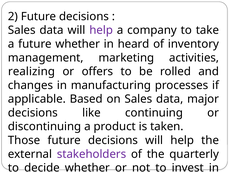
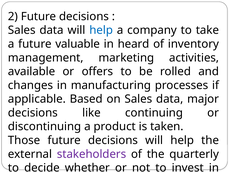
help colour: purple -> blue (101, 30)
future whether: whether -> valuable (78, 44)
realizing: realizing -> available (32, 71)
